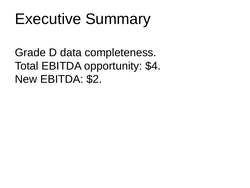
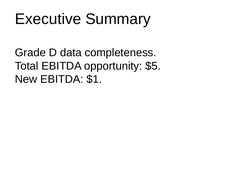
$4: $4 -> $5 (153, 66)
$2: $2 -> $1 (94, 79)
